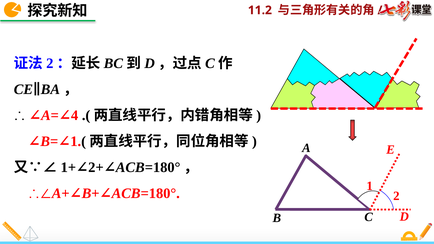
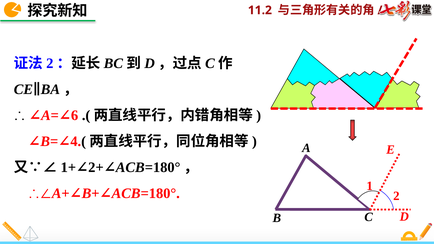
4: 4 -> 6 (75, 115)
1: 1 -> 4 (76, 141)
